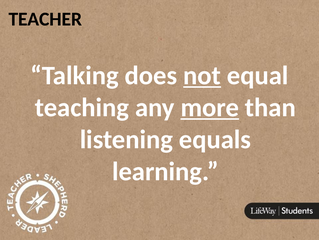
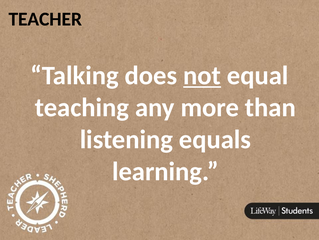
more underline: present -> none (210, 107)
